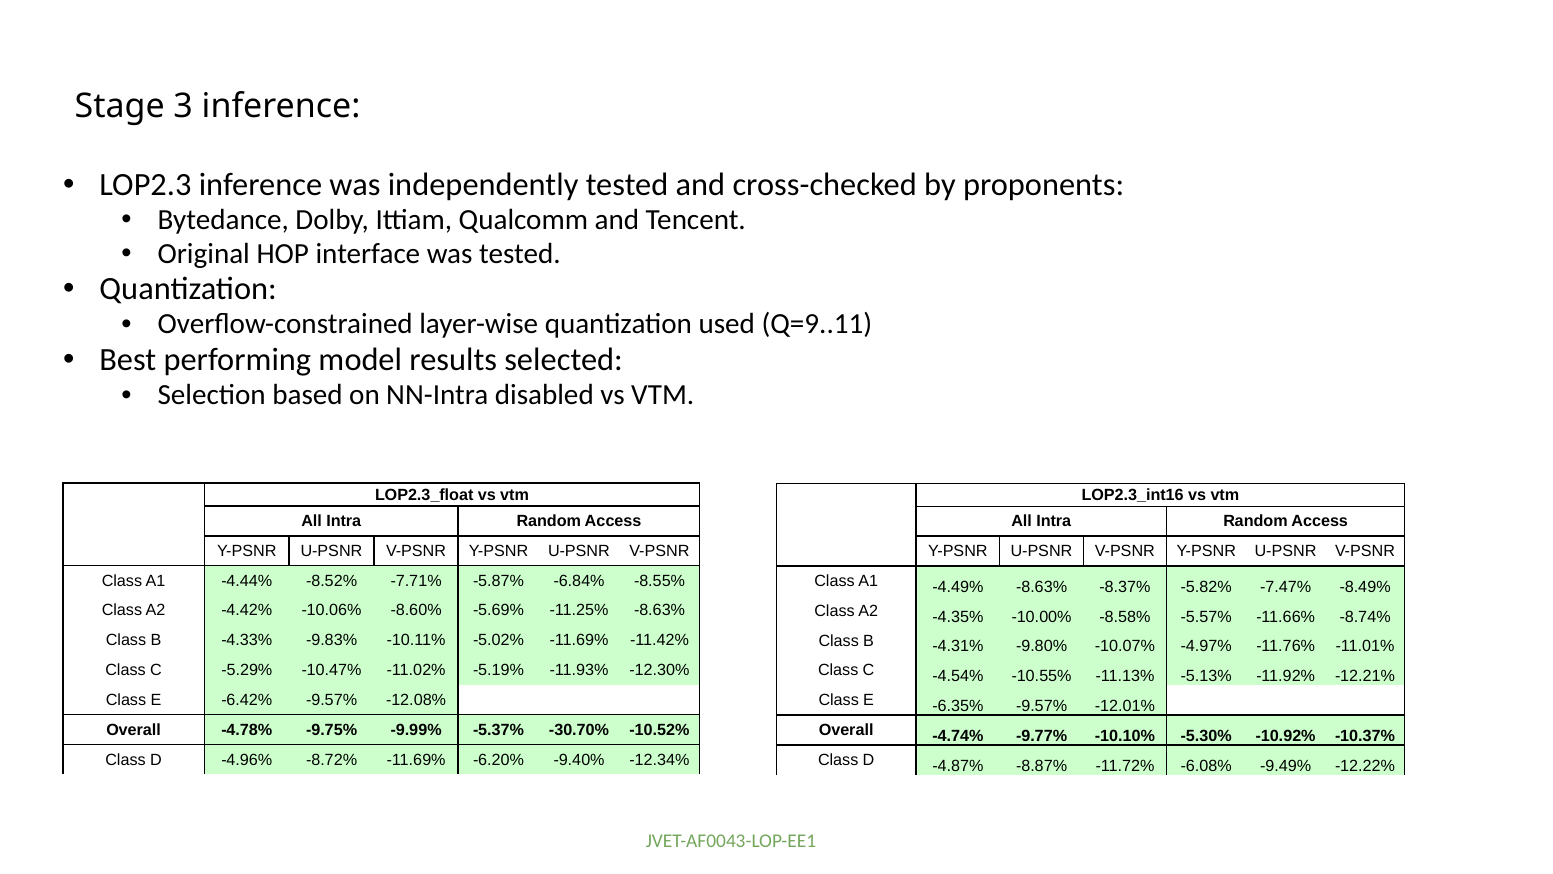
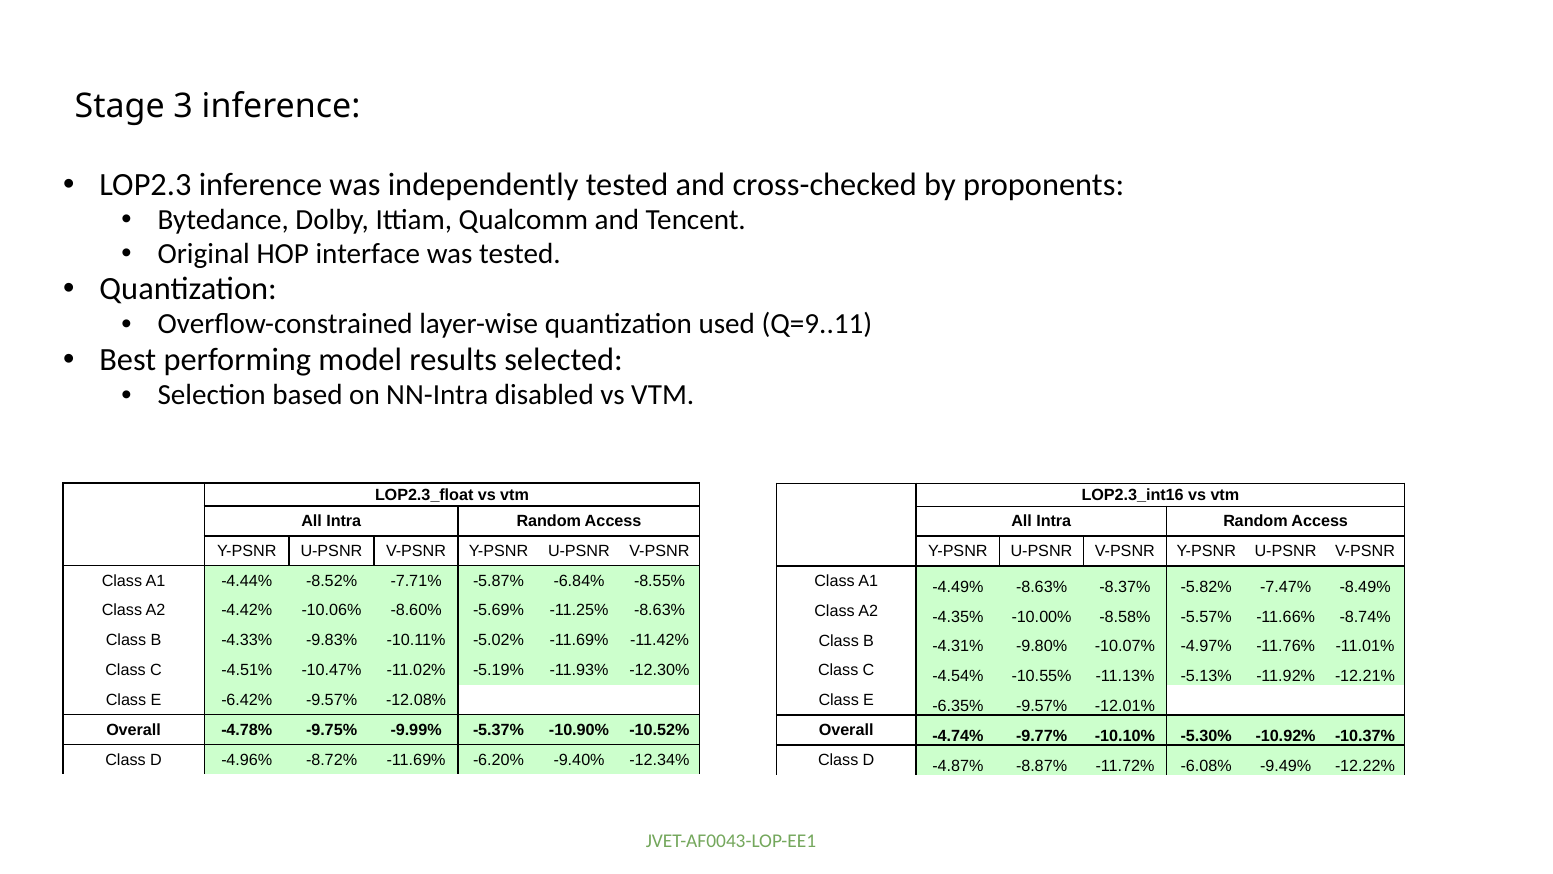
-5.29%: -5.29% -> -4.51% (247, 670)
-30.70%: -30.70% -> -10.90% (579, 729)
